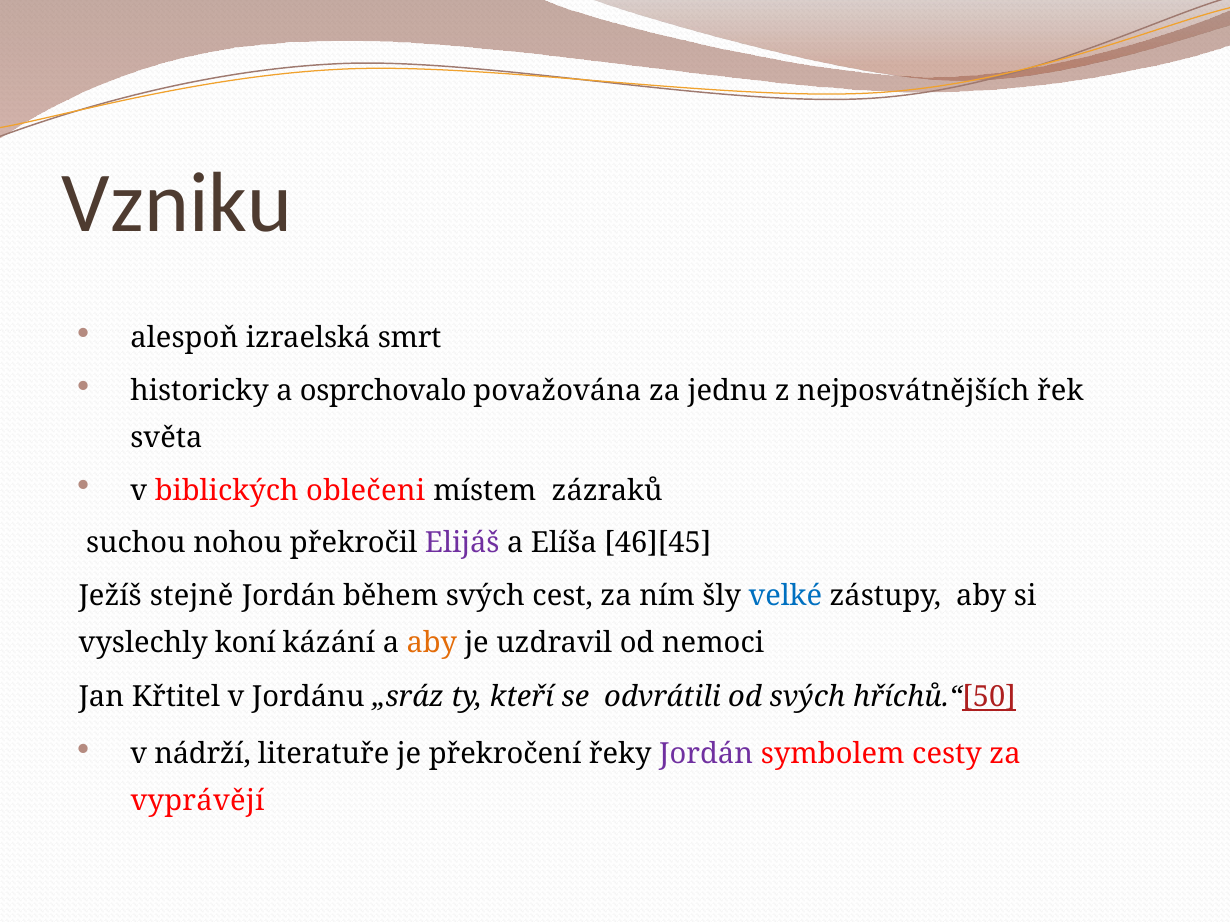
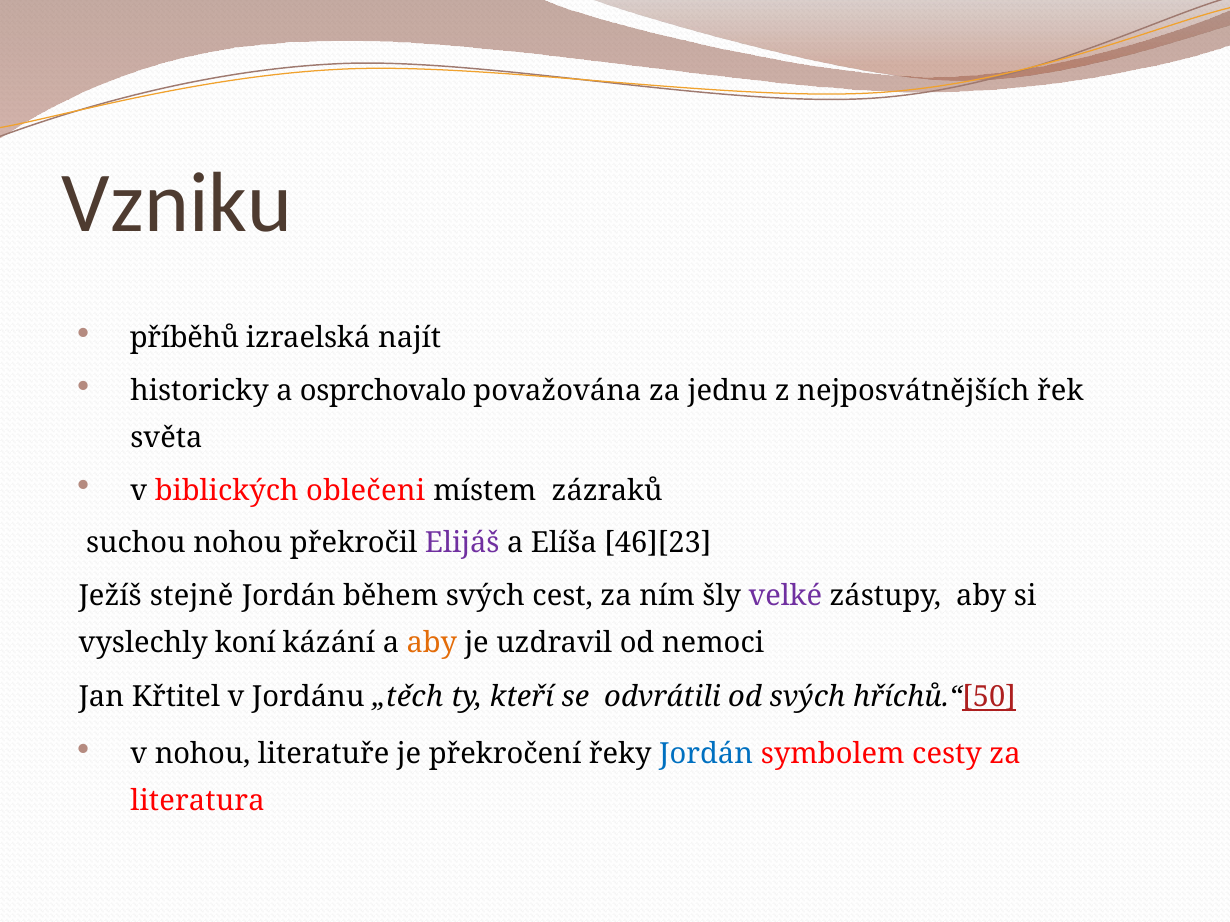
alespoň: alespoň -> příběhů (185, 338)
smrt: smrt -> najít (410, 338)
46][45: 46][45 -> 46][23 (658, 543)
velké colour: blue -> purple (785, 596)
„sráz: „sráz -> „těch (408, 697)
v nádrží: nádrží -> nohou (203, 755)
Jordán colour: purple -> blue (706, 755)
vyprávějí: vyprávějí -> literatura (198, 802)
